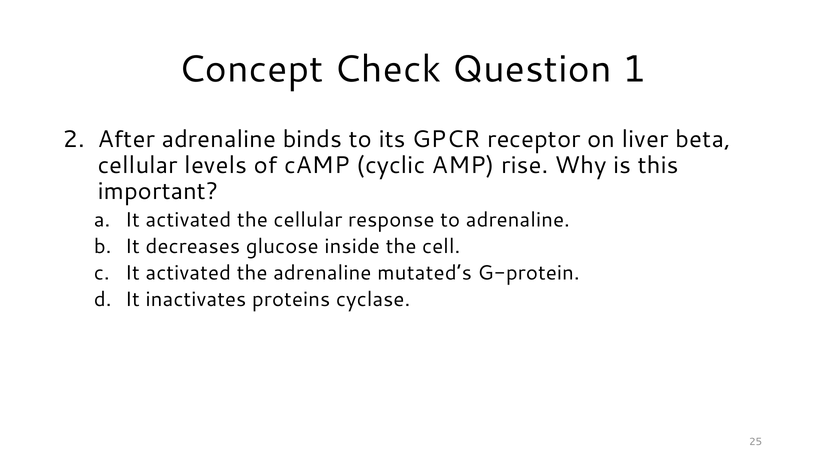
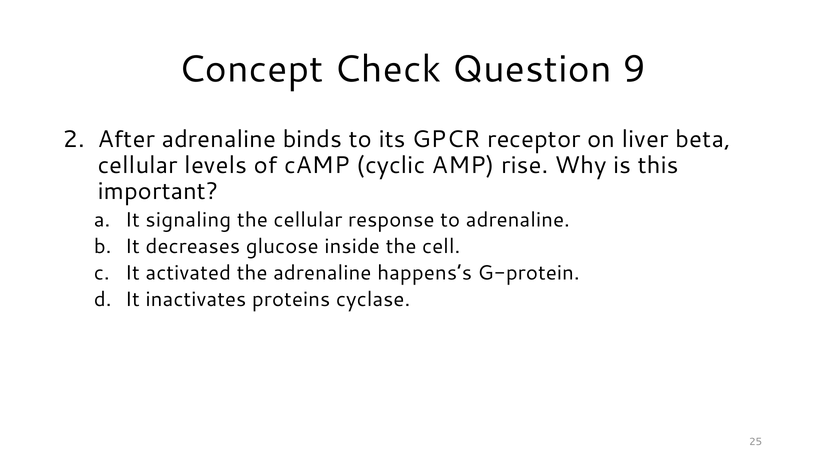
1: 1 -> 9 (634, 69)
activated: activated -> signaling (188, 220)
mutated’s: mutated’s -> happens’s (425, 273)
